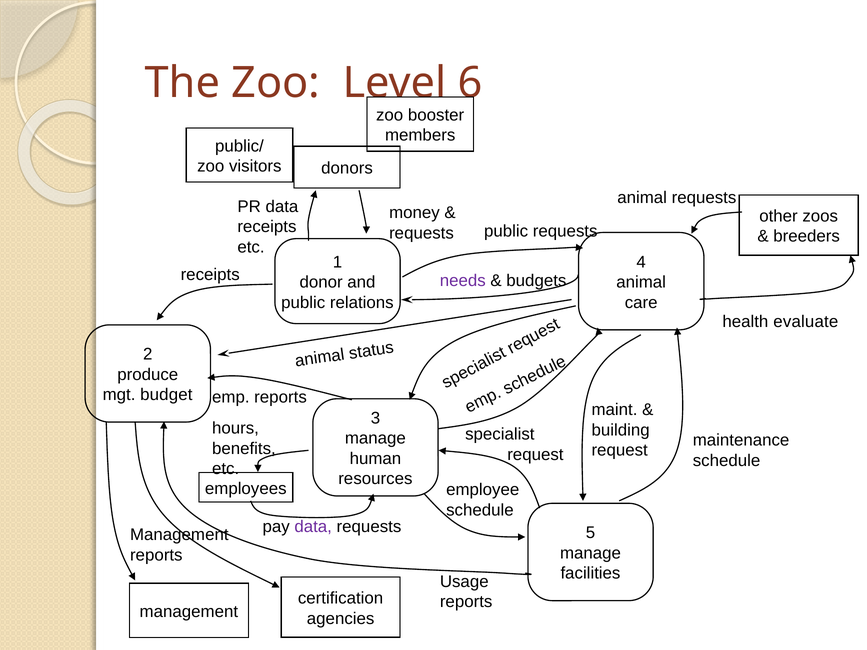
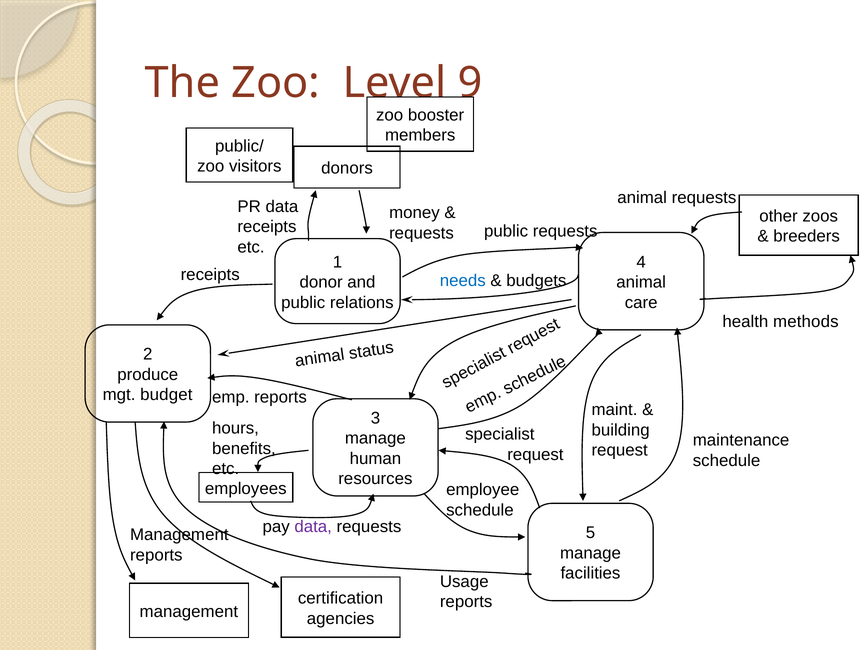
6: 6 -> 9 (470, 83)
needs colour: purple -> blue (463, 281)
evaluate: evaluate -> methods (806, 322)
